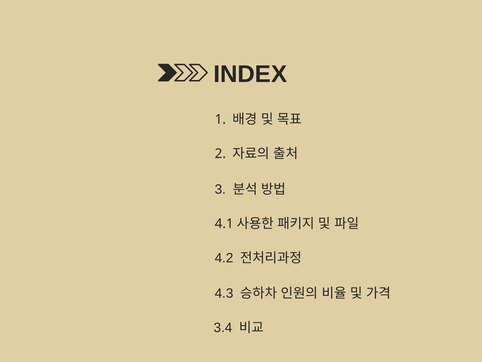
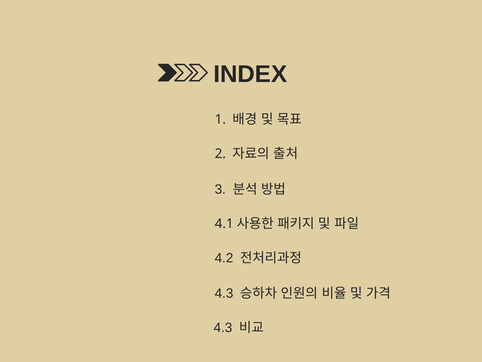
3.4: 3.4 -> 4.3 (223, 327)
